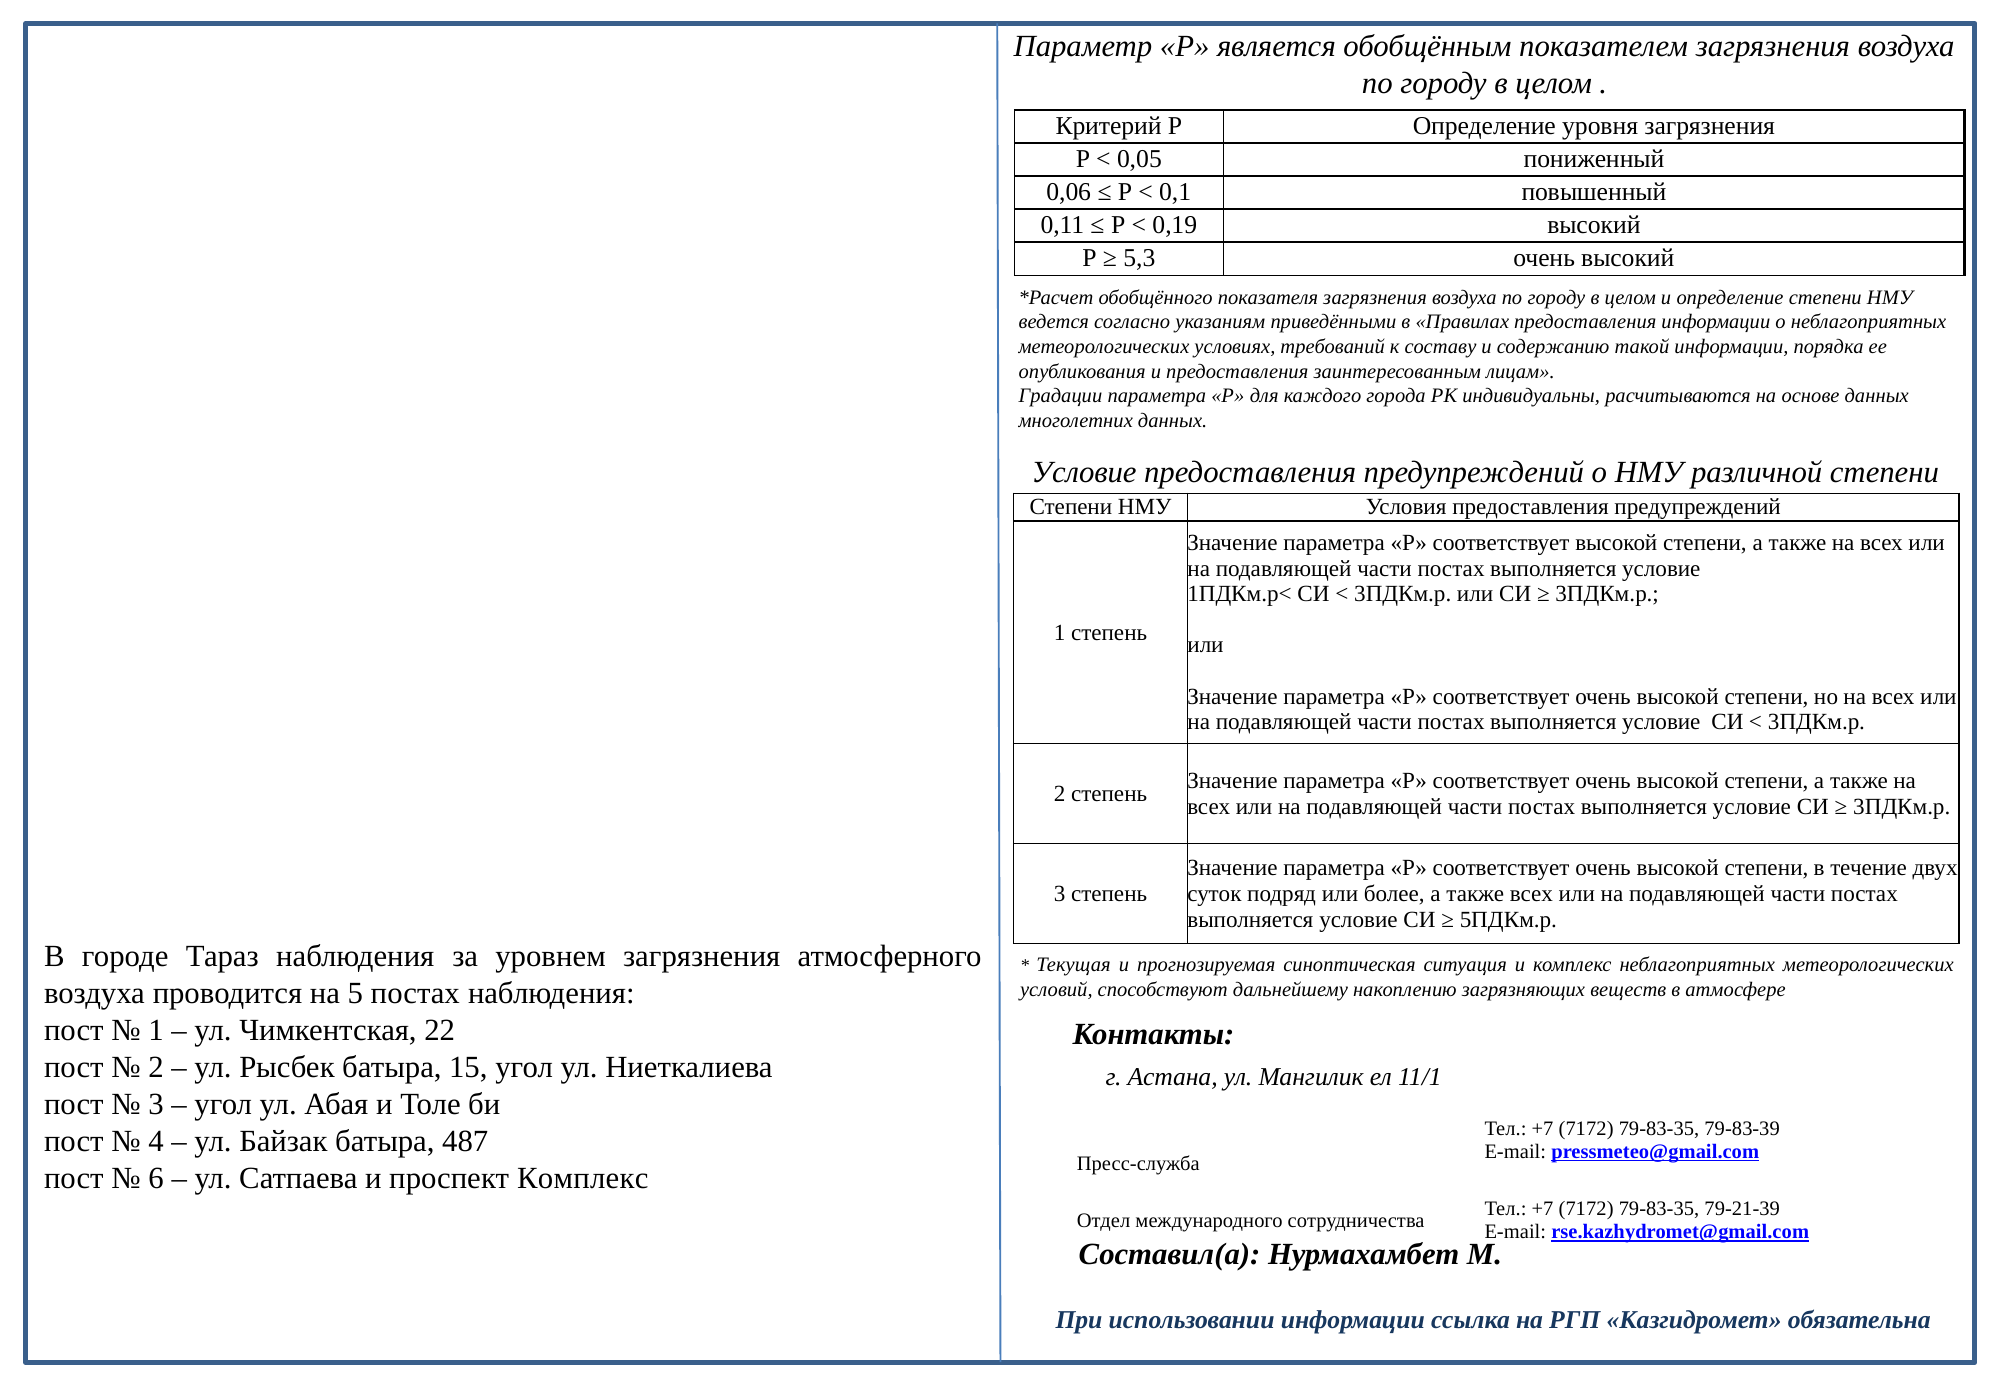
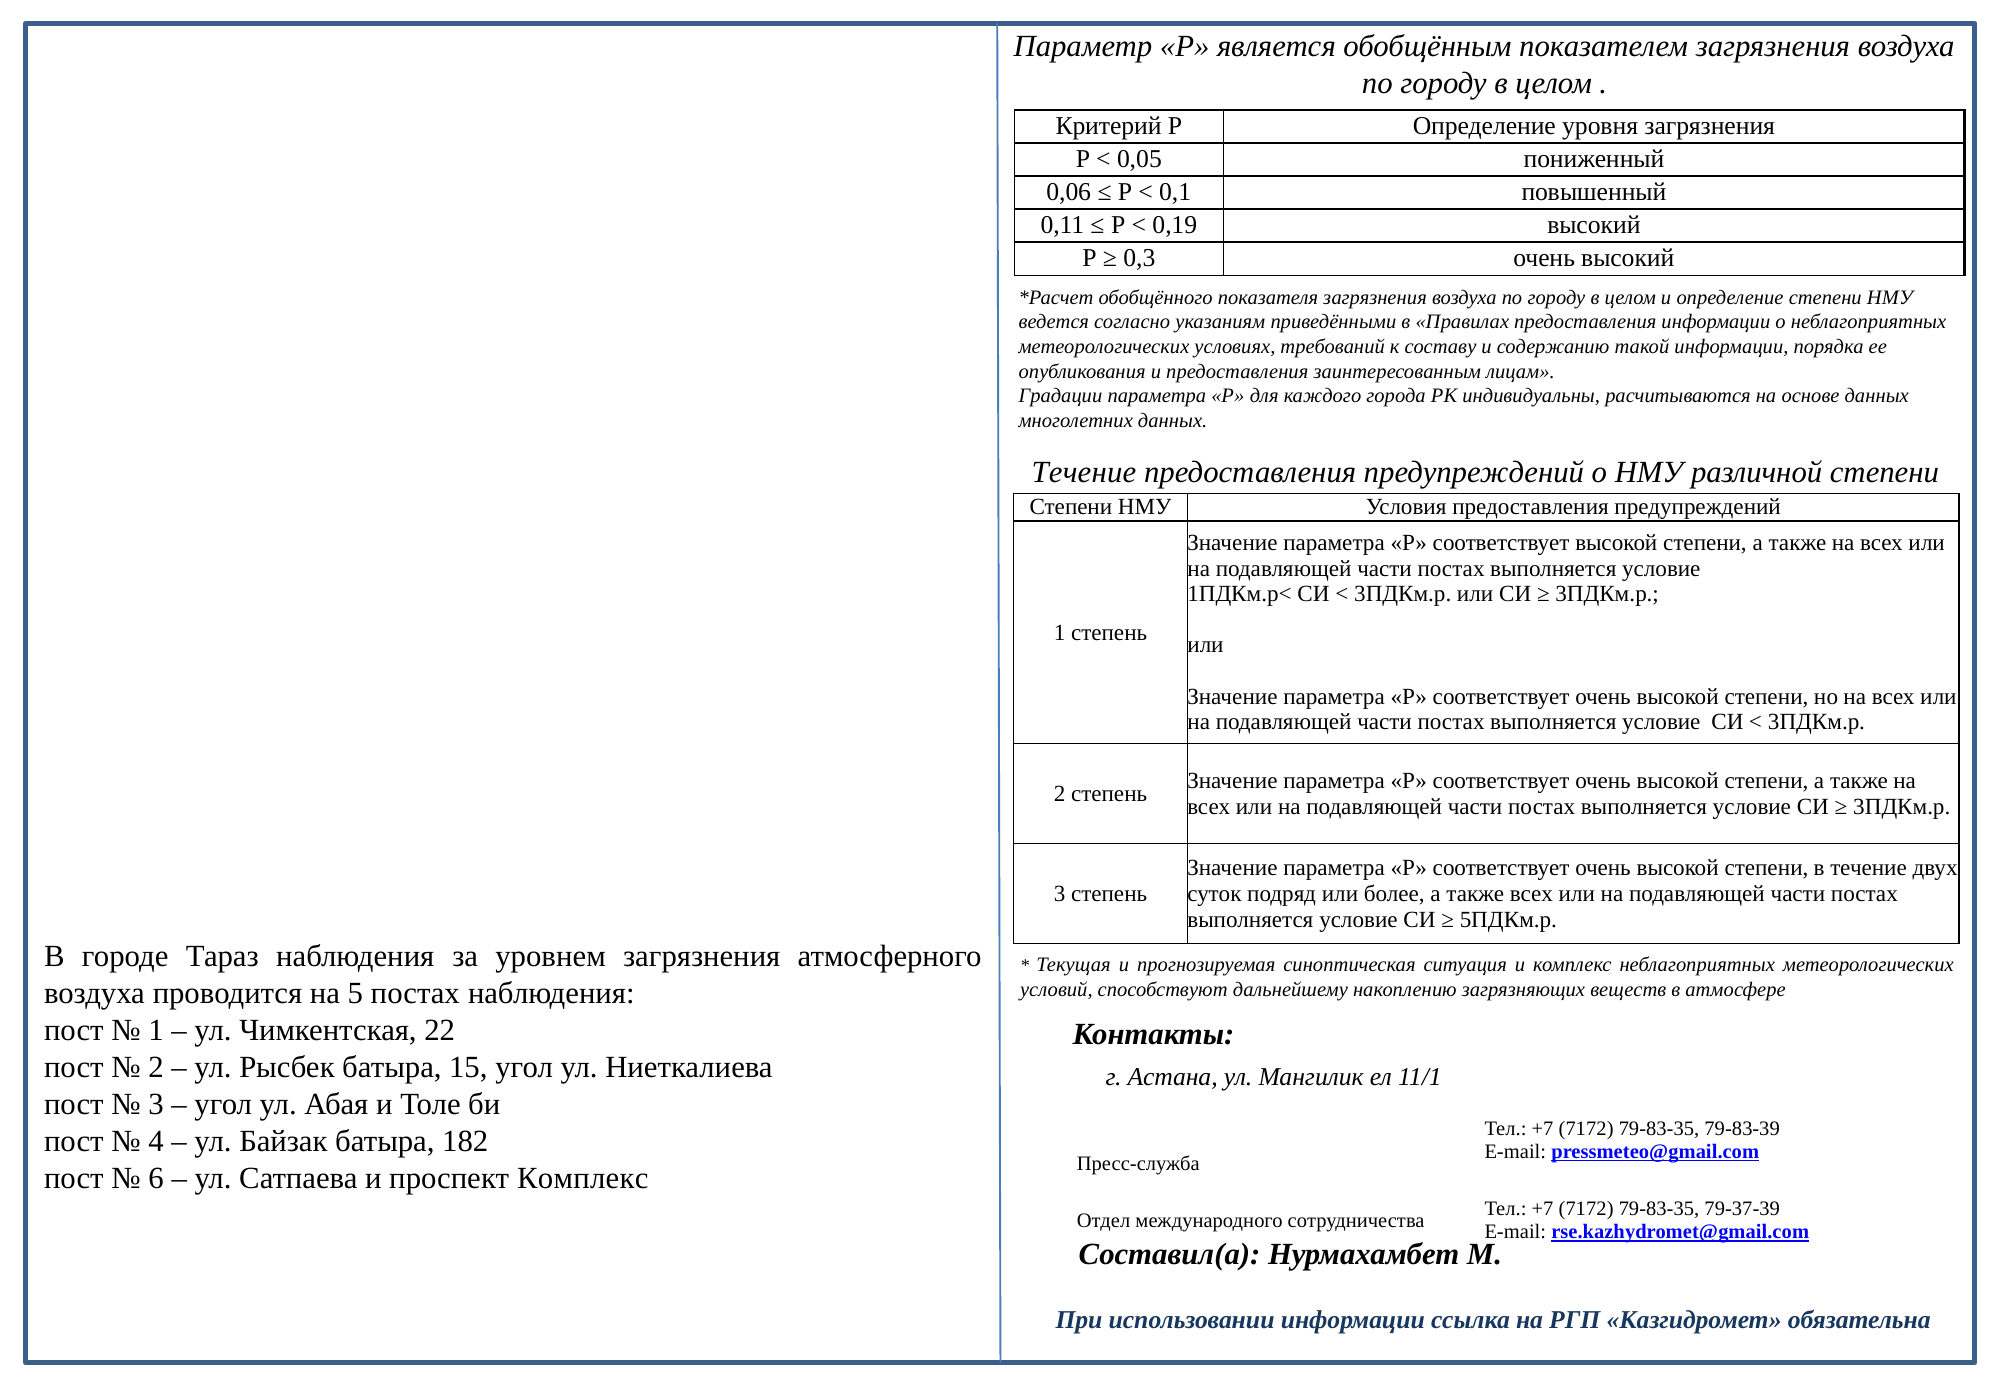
5,3: 5,3 -> 0,3 (1139, 258)
Условие: Условие -> Течение (1084, 472)
487: 487 -> 182 (465, 1141)
79-21-39: 79-21-39 -> 79-37-39 (1742, 1209)
